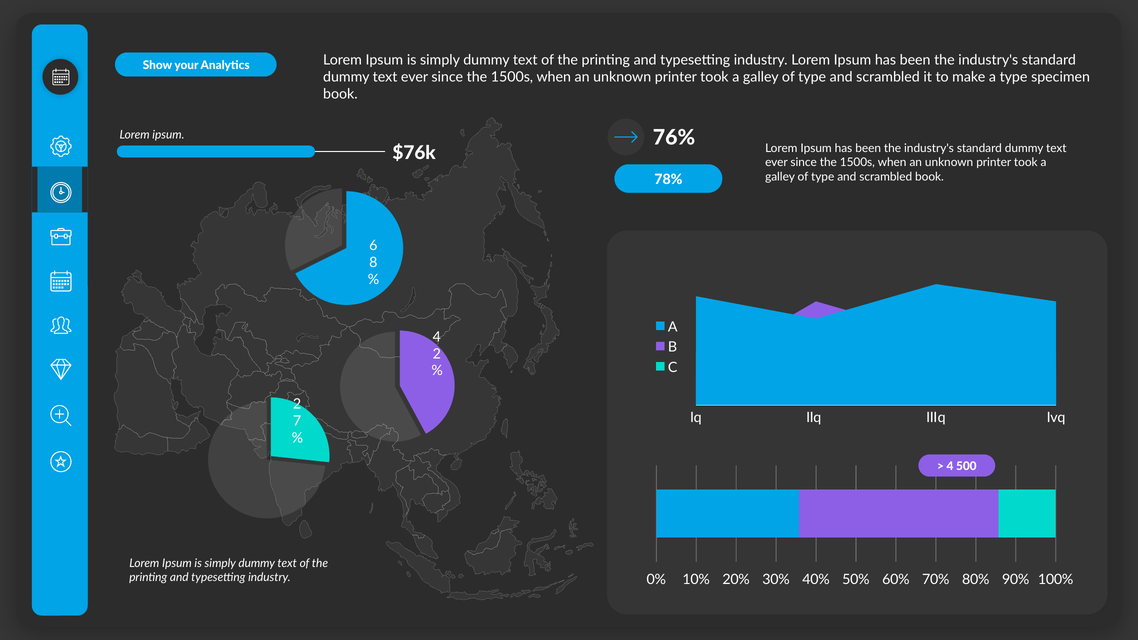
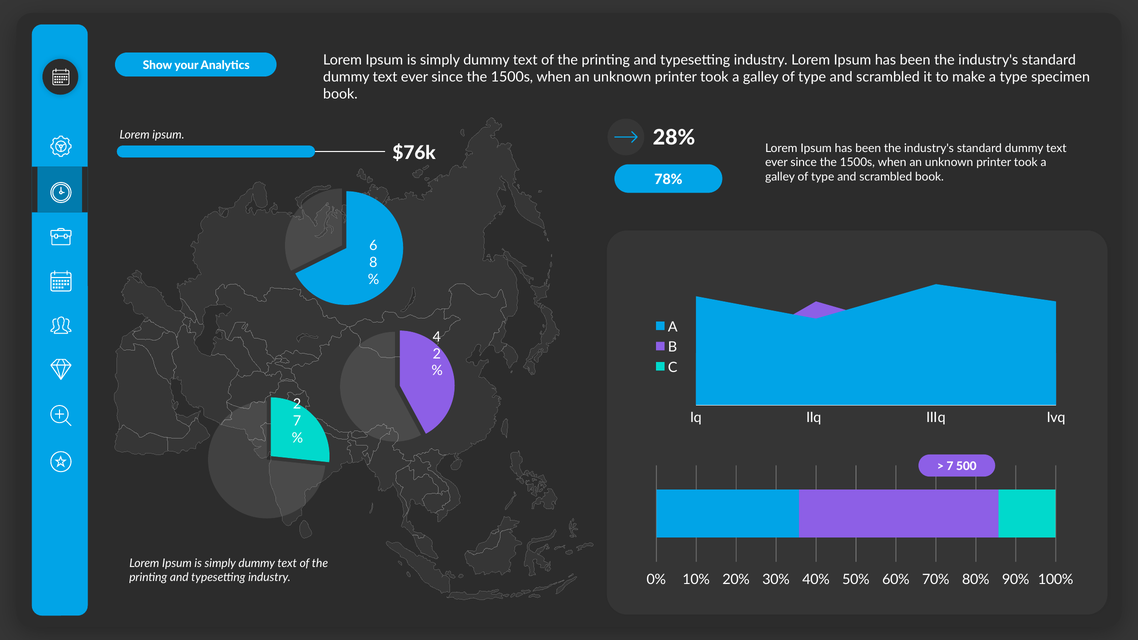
76%: 76% -> 28% (674, 138)
4: 4 -> 7 (950, 466)
